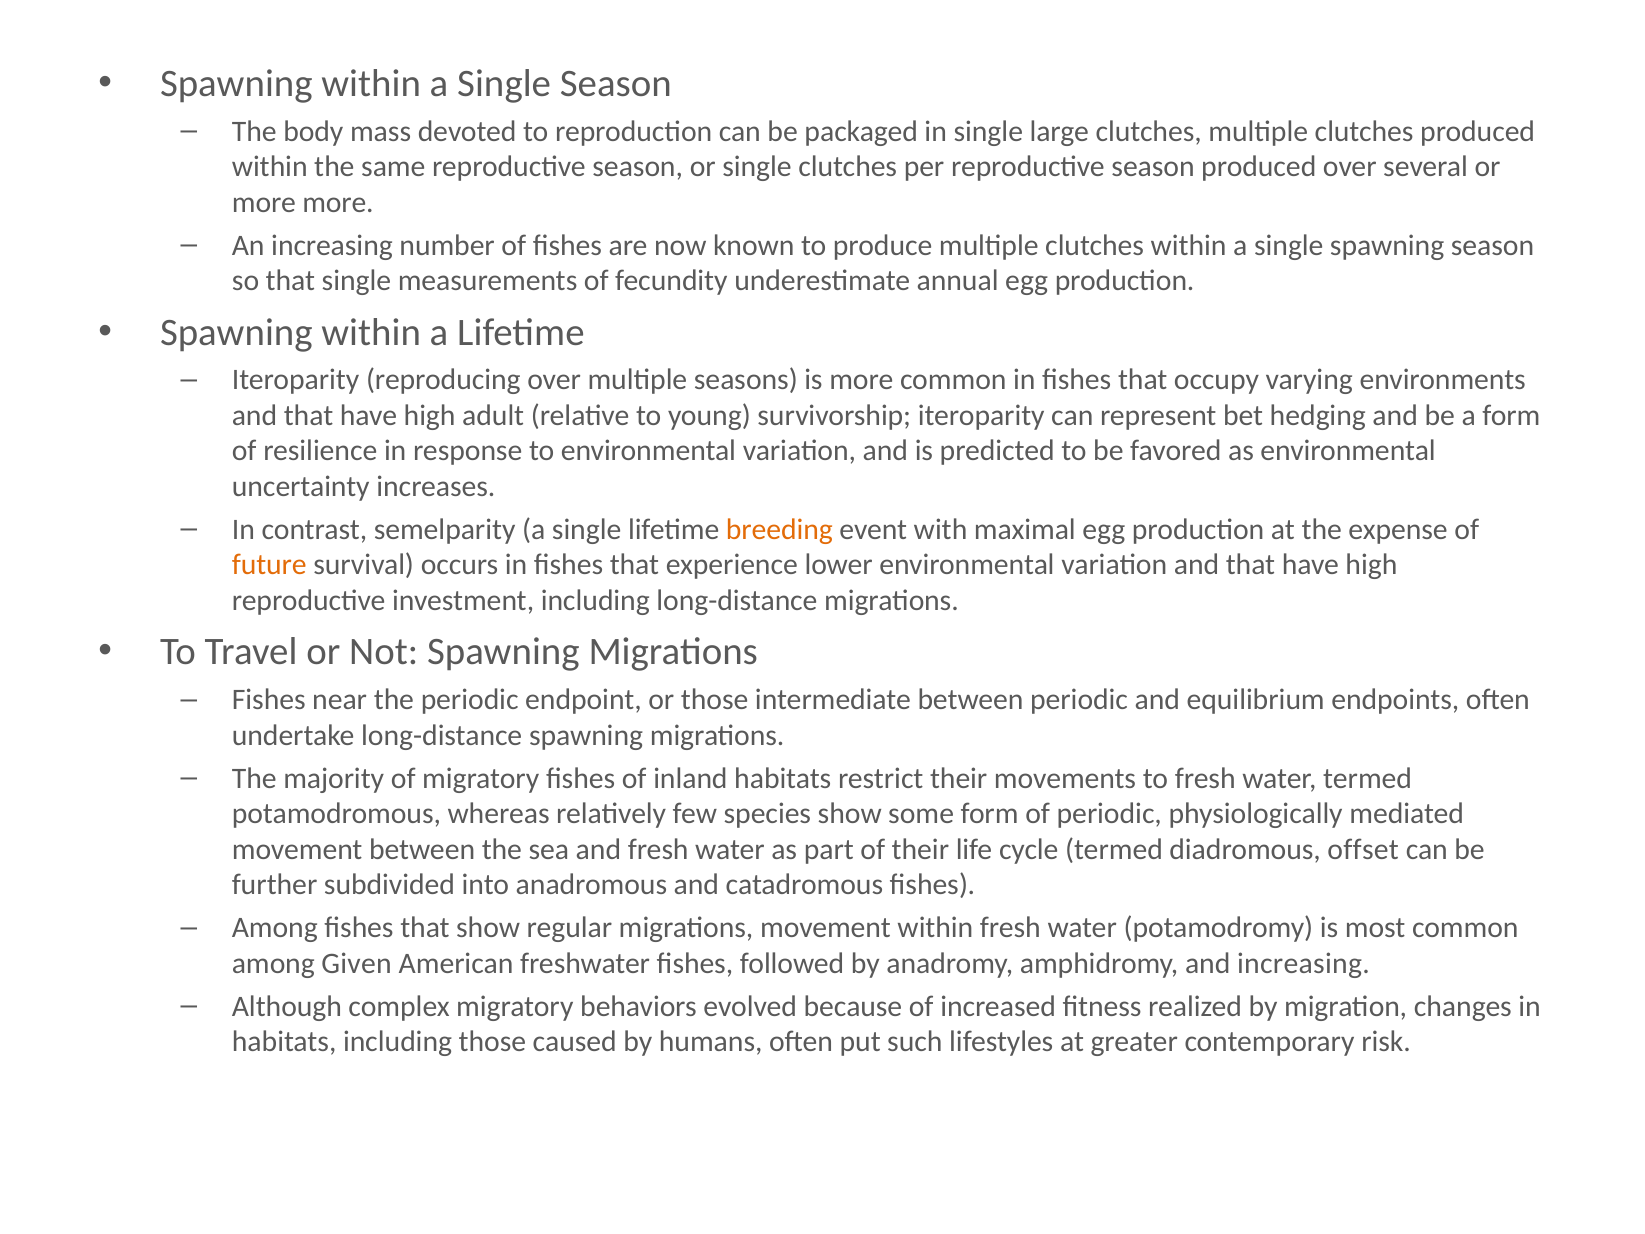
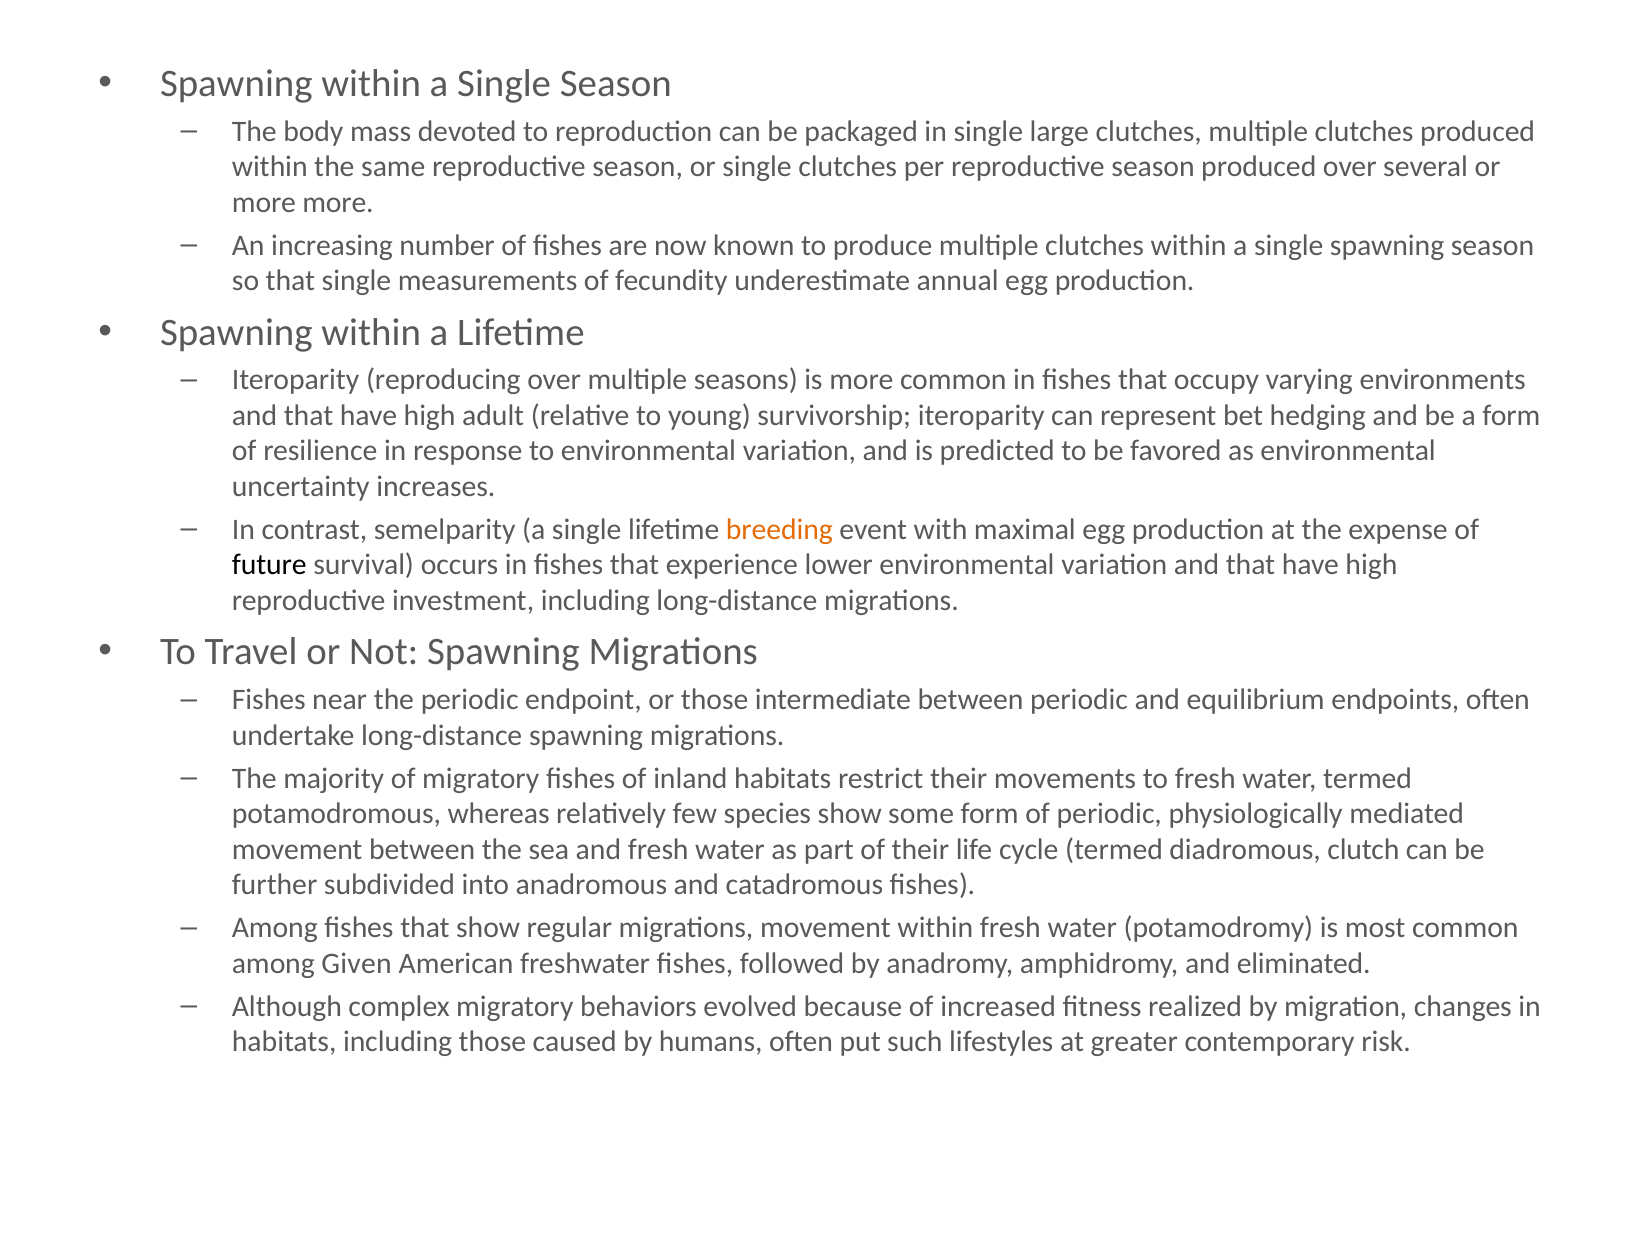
future colour: orange -> black (269, 565)
offset: offset -> clutch (1363, 849)
and increasing: increasing -> eliminated (1304, 963)
